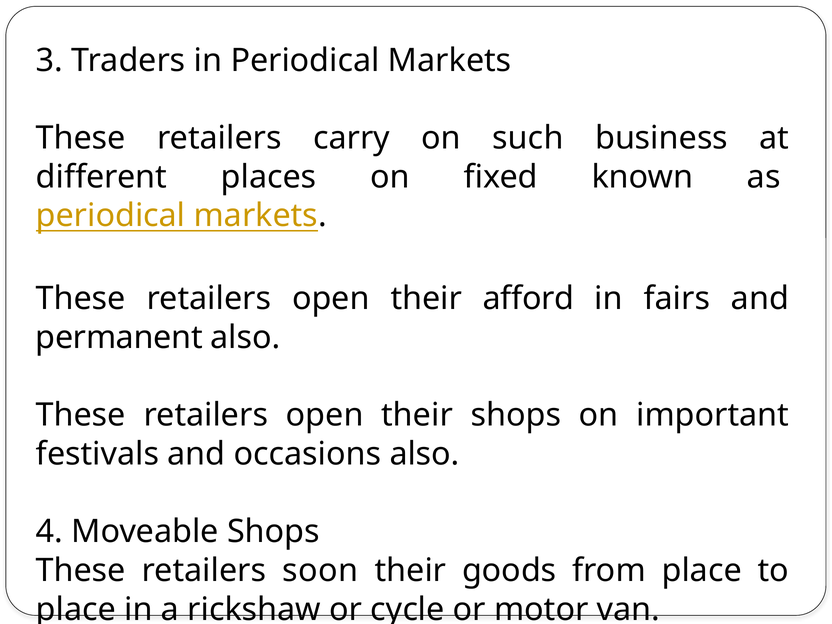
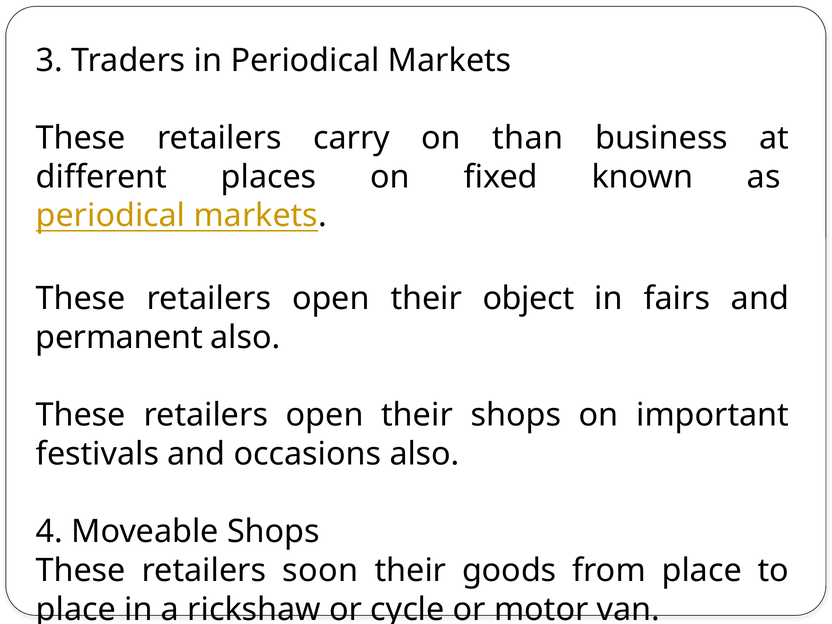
such: such -> than (528, 138)
afford: afford -> object (528, 299)
